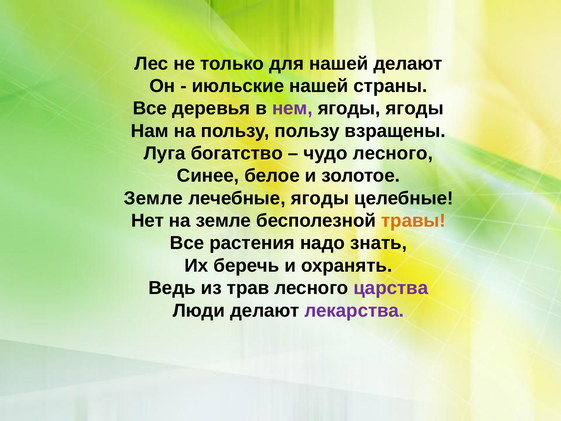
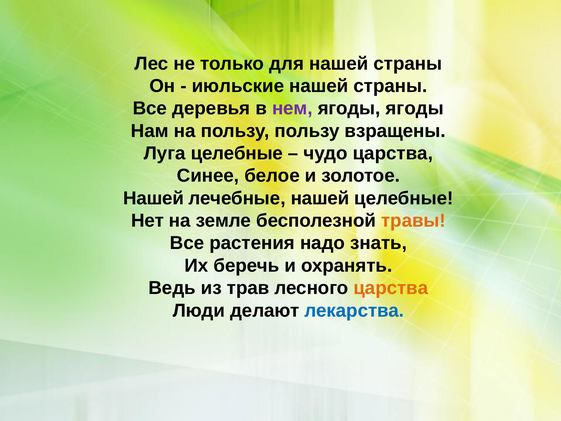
для нашей делают: делают -> страны (408, 63)
Луга богатство: богатство -> целебные (237, 153)
чудо лесного: лесного -> царства (393, 153)
Земле: Земле -> Нашей (154, 198)
лечебные ягоды: ягоды -> нашей (320, 198)
царства colour: purple -> orange (391, 288)
лекарства colour: purple -> blue (354, 310)
